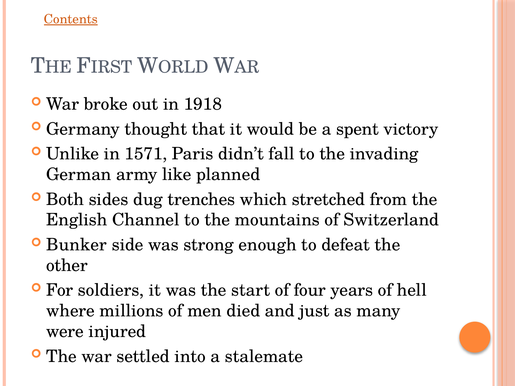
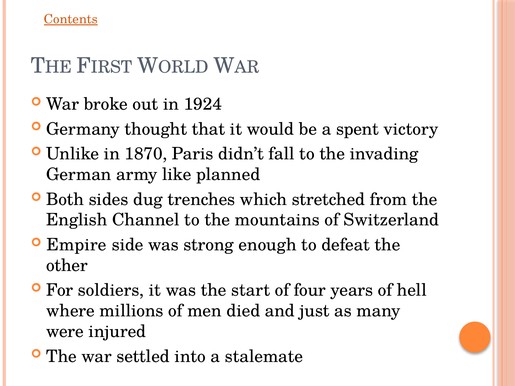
1918: 1918 -> 1924 (203, 104)
1571: 1571 -> 1870 (146, 154)
Bunker: Bunker -> Empire (77, 245)
